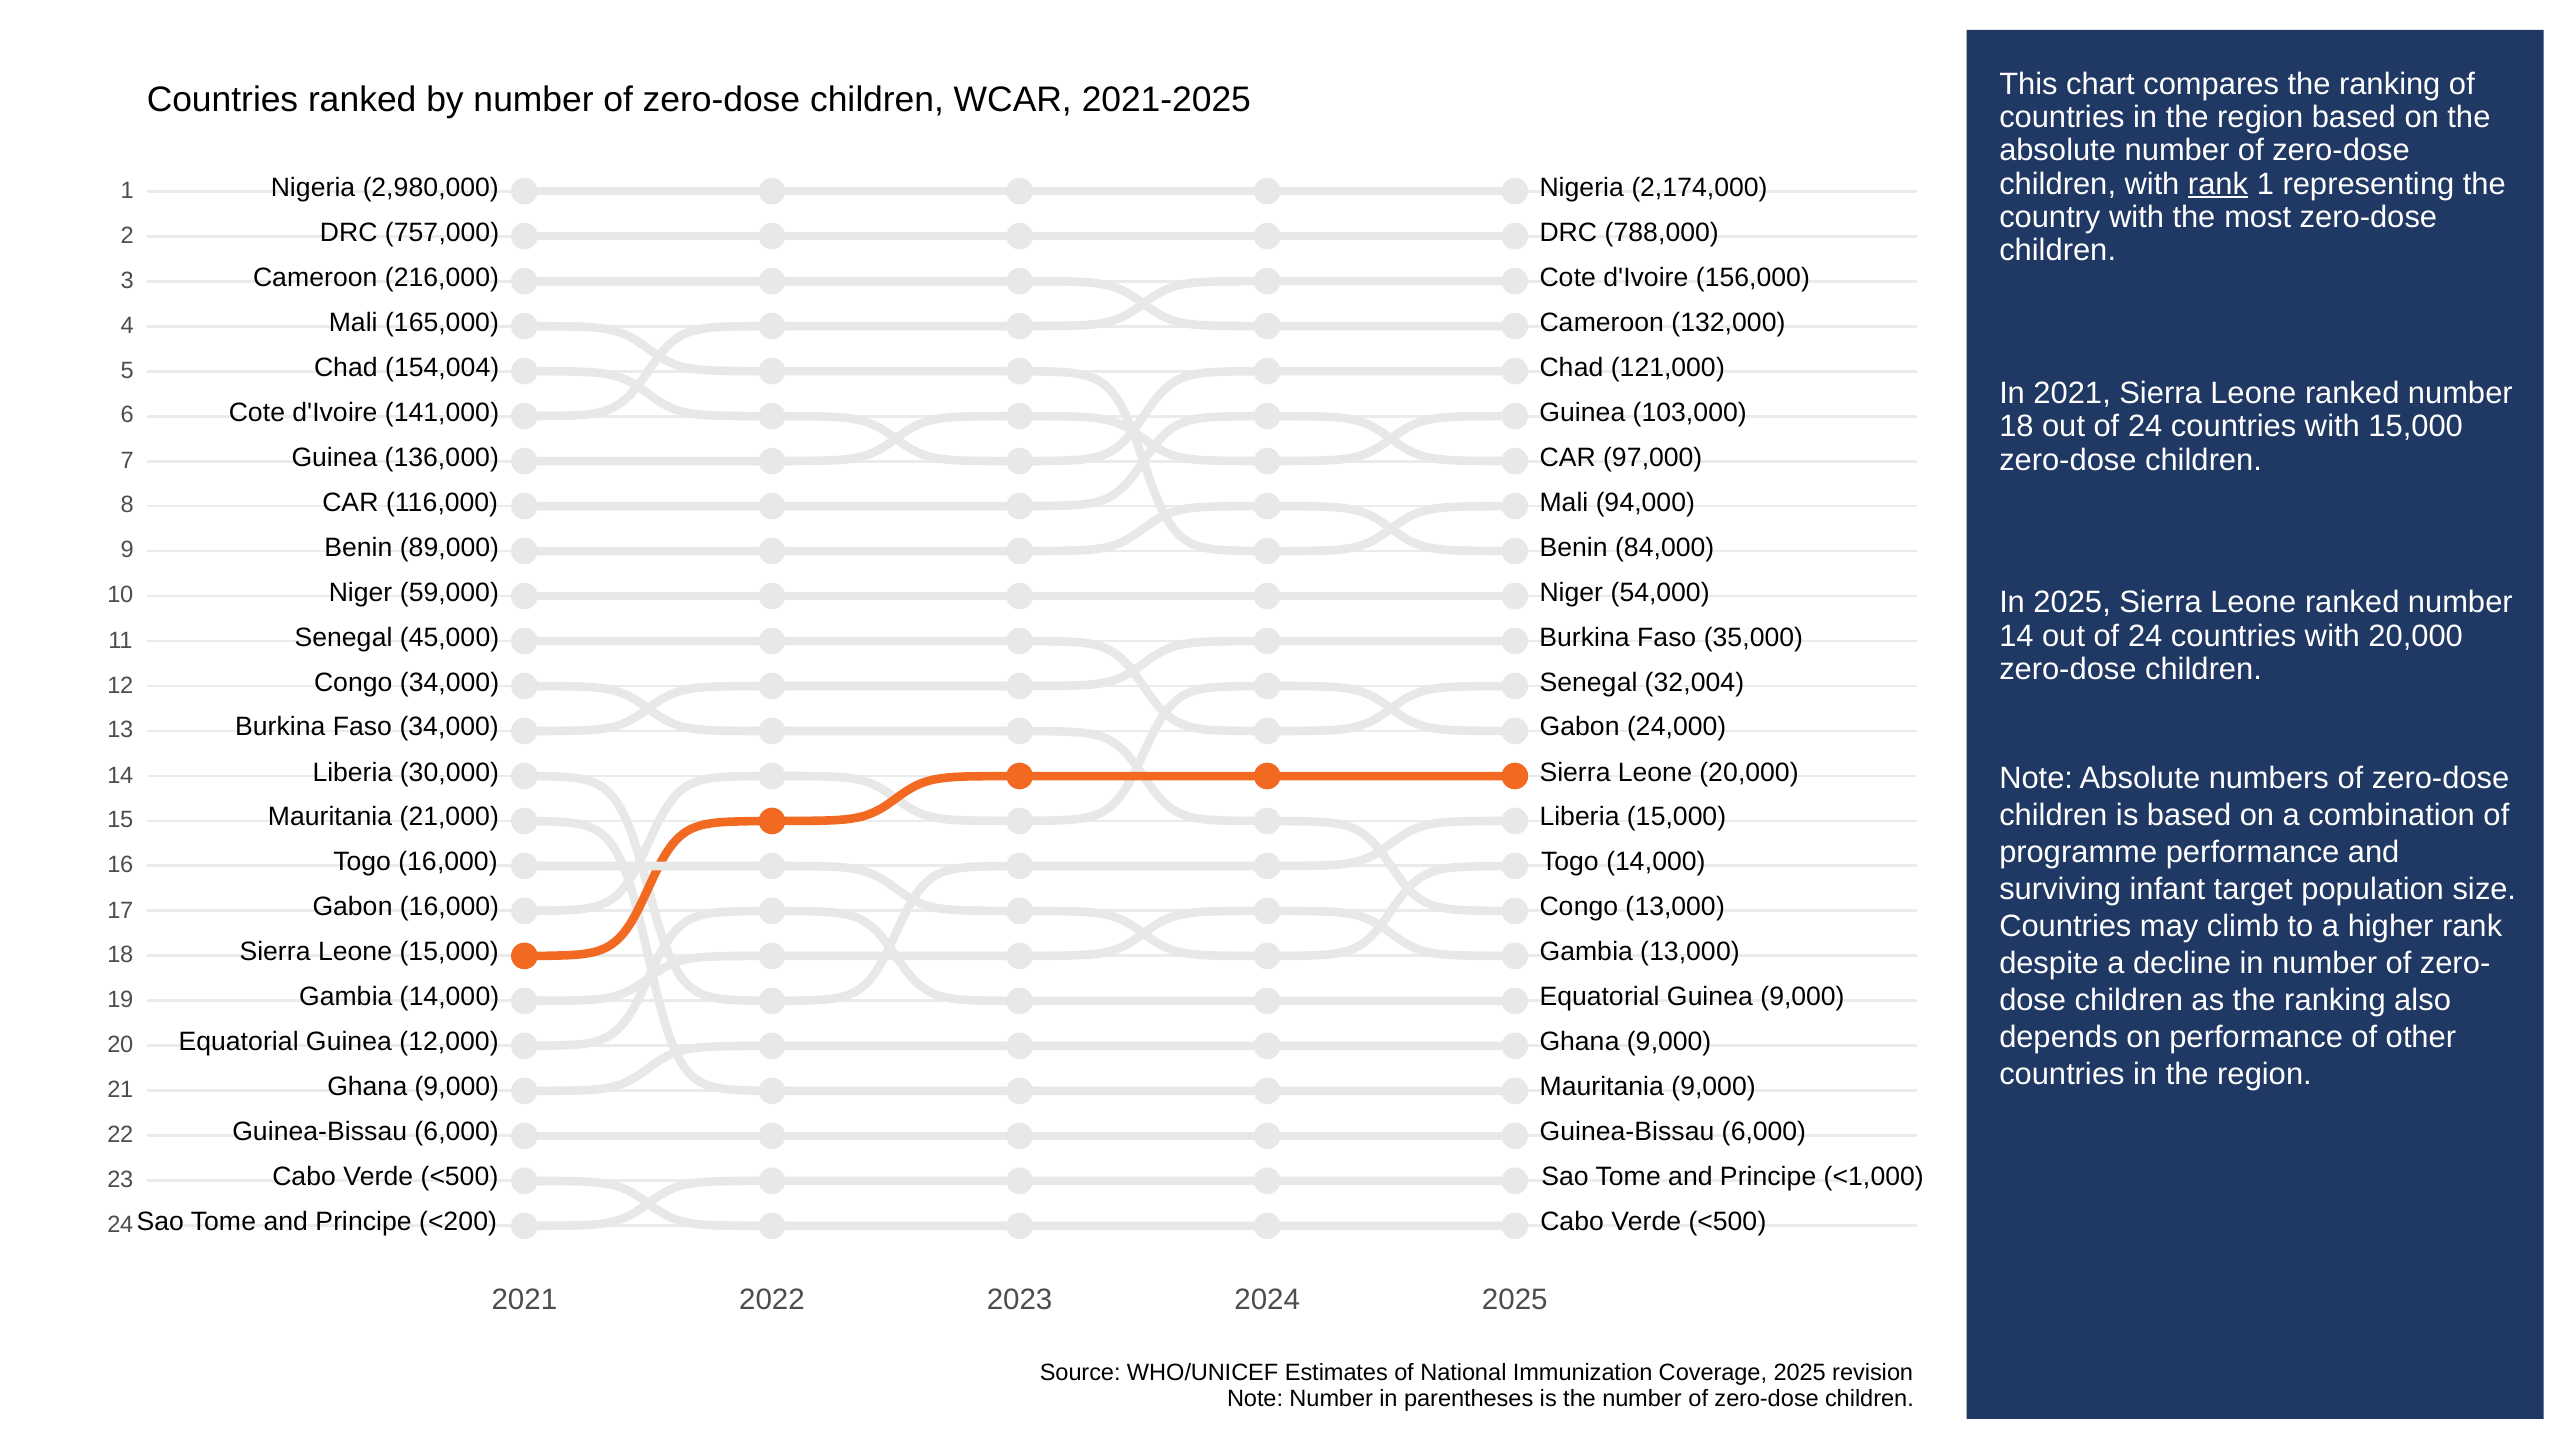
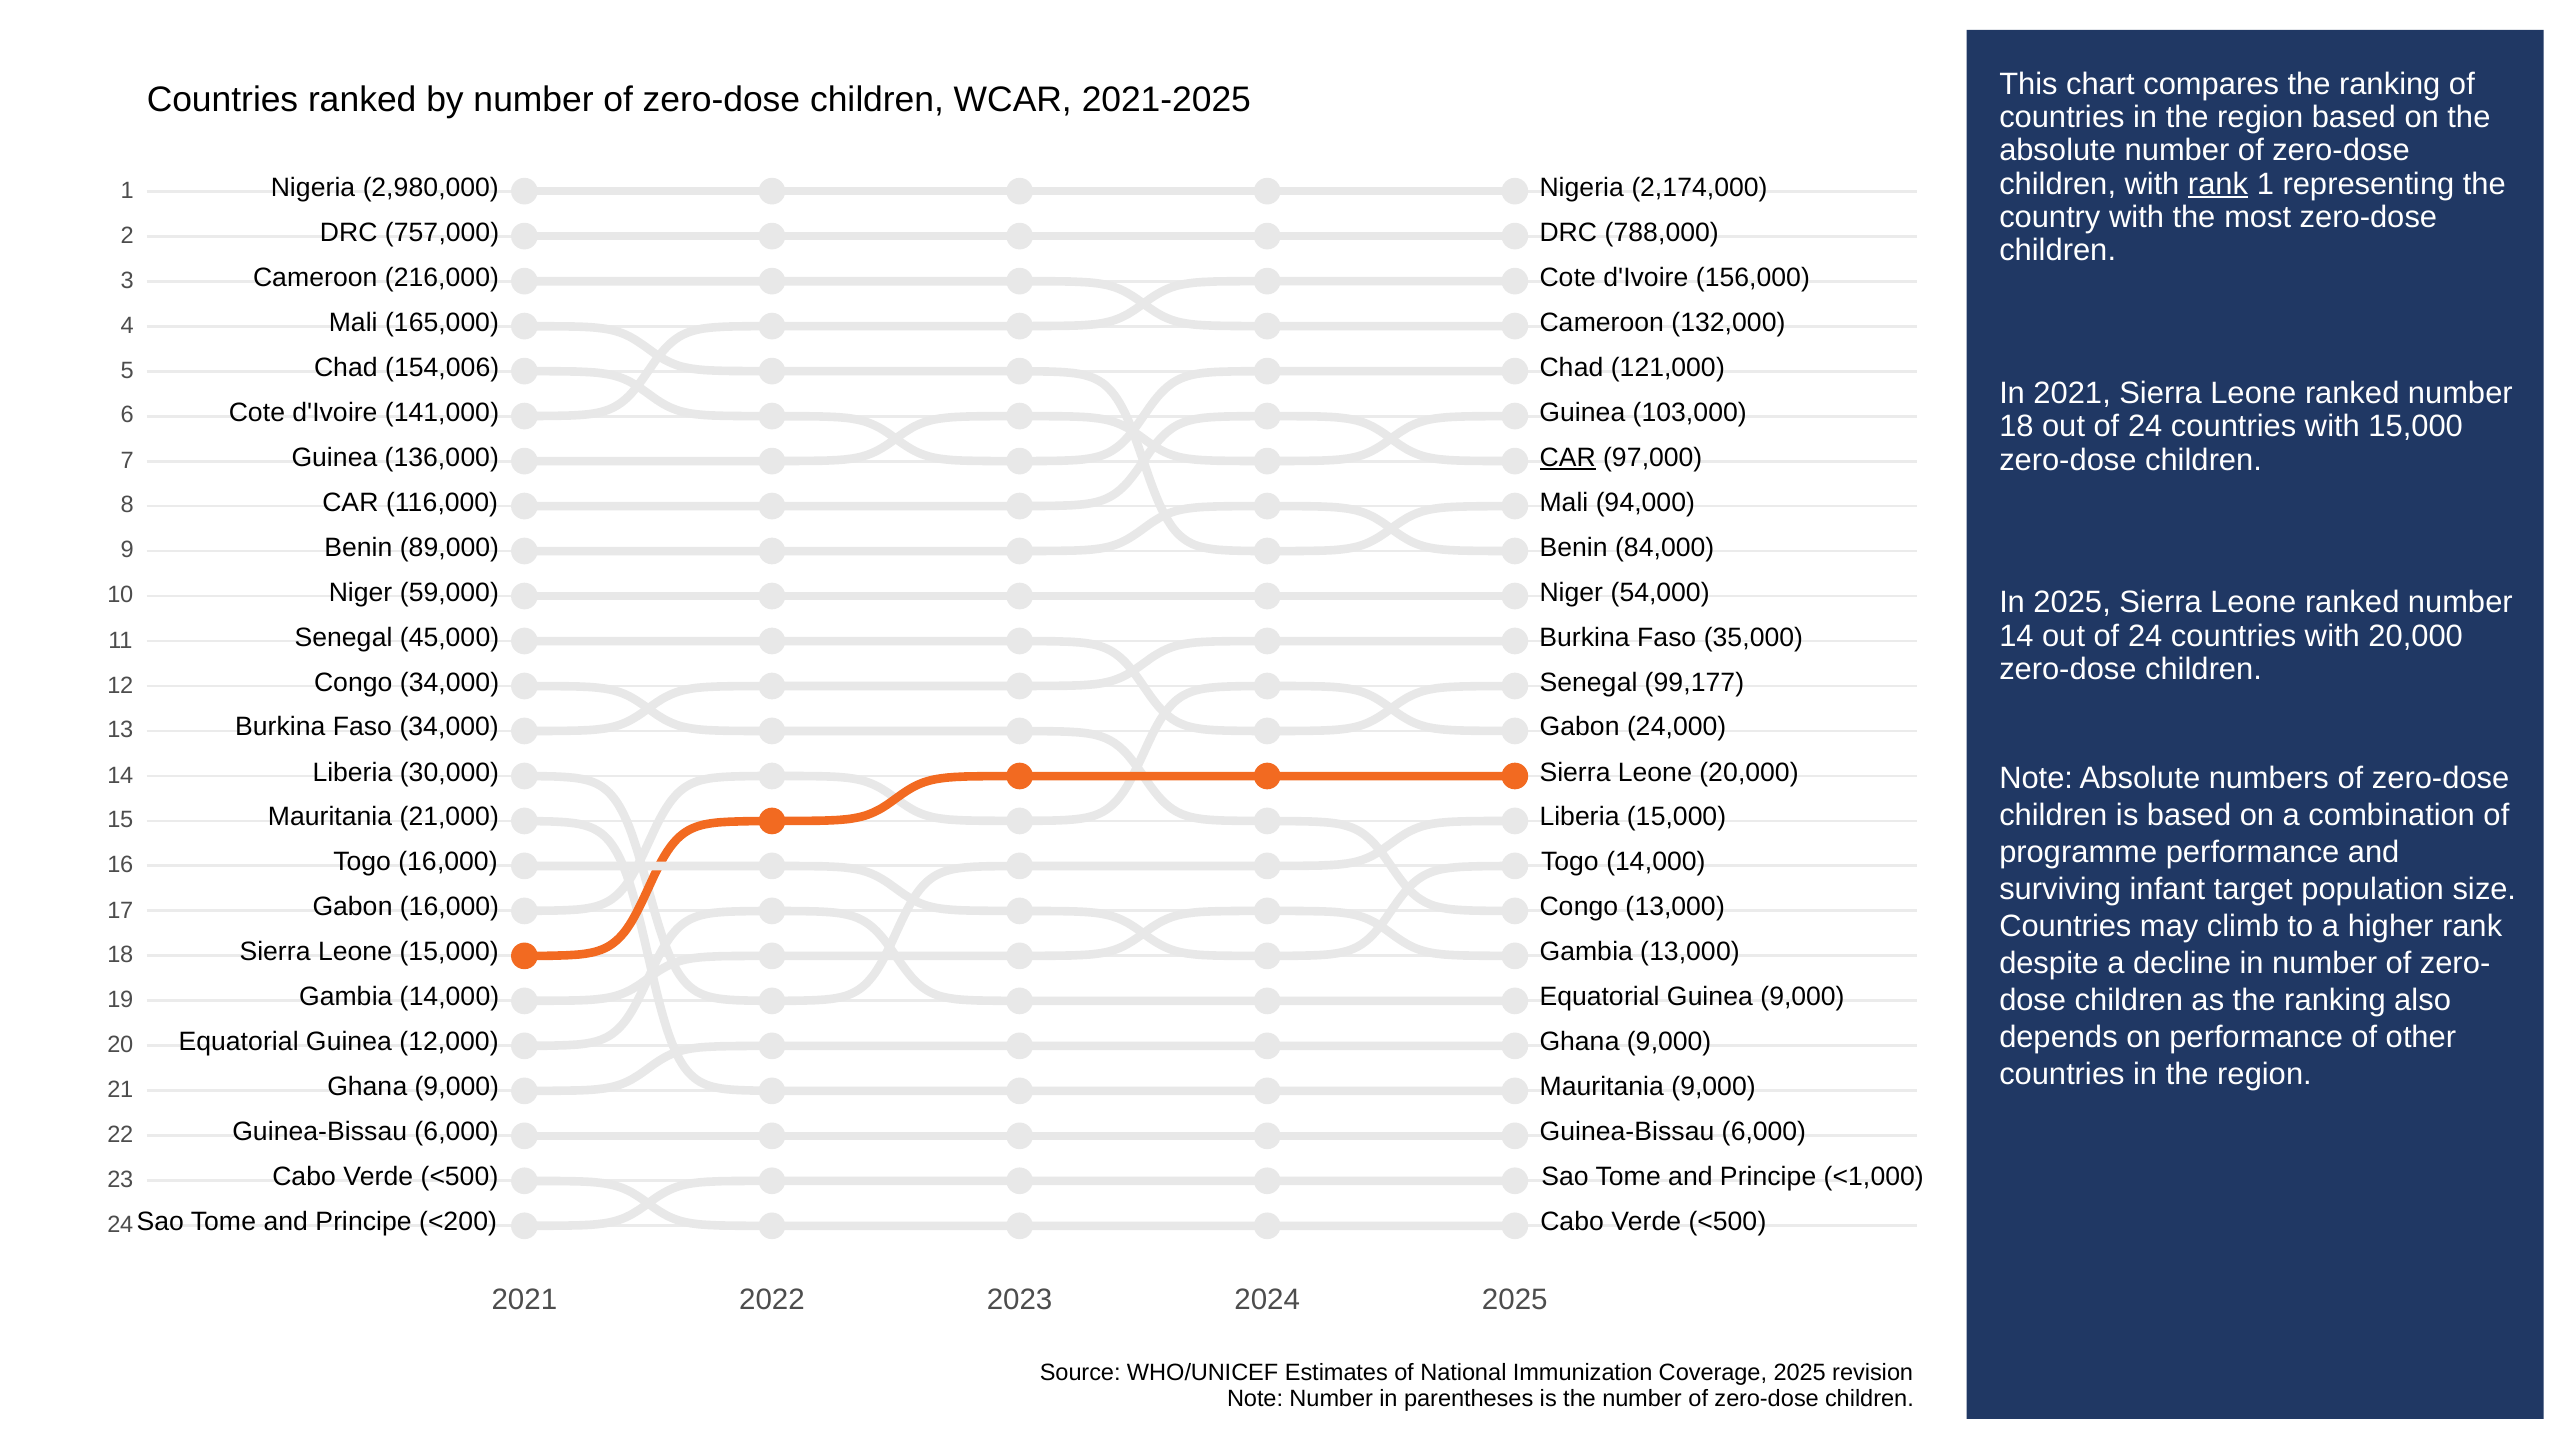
154,004: 154,004 -> 154,006 (442, 367)
CAR underline: none -> present (1568, 457)
32,004: 32,004 -> 99,177 (1694, 682)
